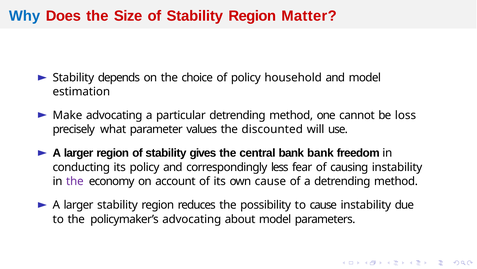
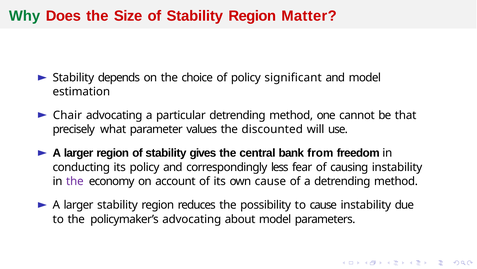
Why colour: blue -> green (25, 16)
household: household -> significant (293, 78)
Make: Make -> Chair (67, 115)
loss: loss -> that (406, 115)
bank bank: bank -> from (320, 153)
